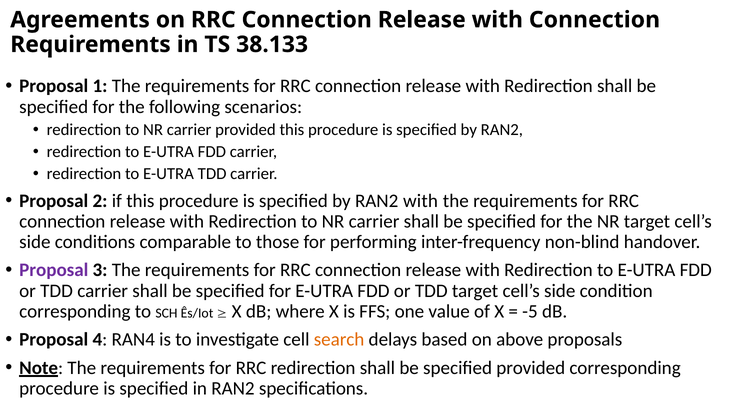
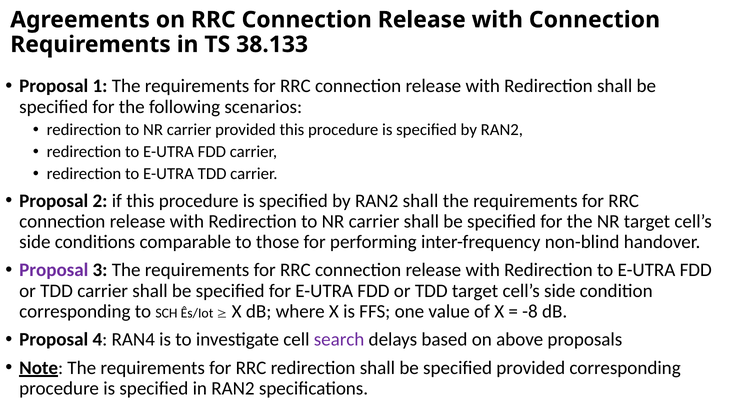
RAN2 with: with -> shall (421, 201)
-5: -5 -> -8 (530, 312)
search colour: orange -> purple (339, 340)
